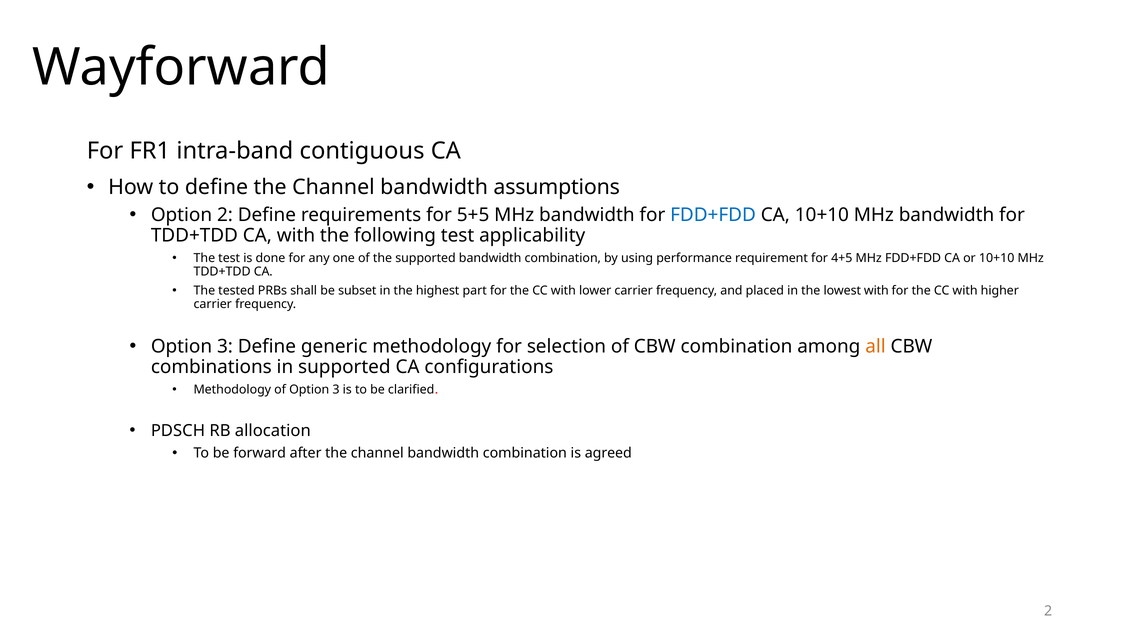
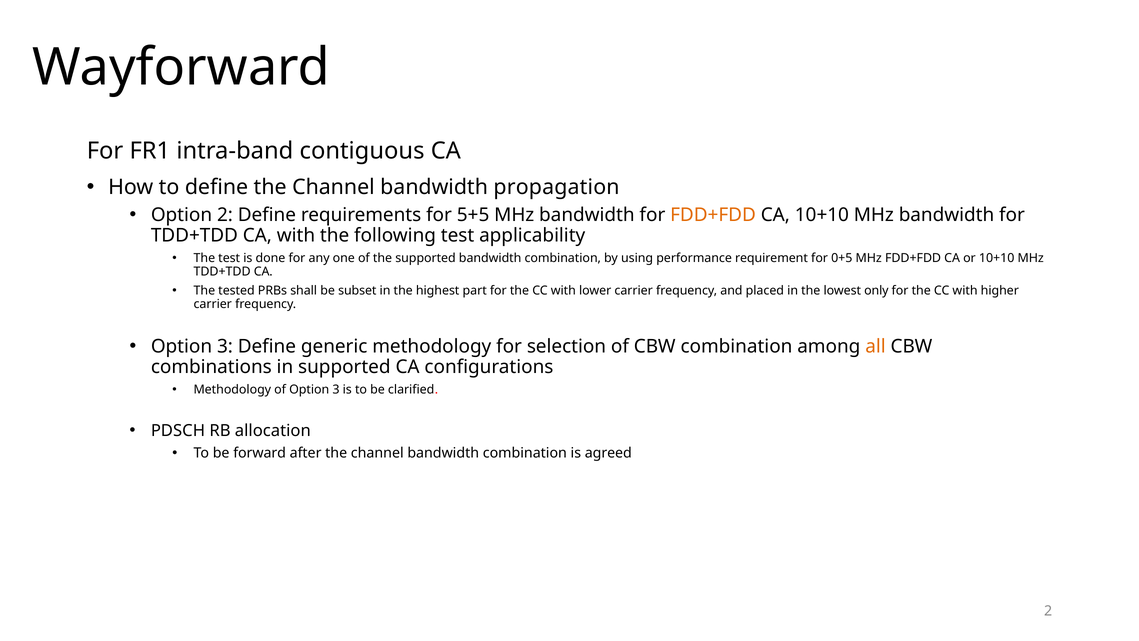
assumptions: assumptions -> propagation (557, 187)
FDD+FDD colour: blue -> orange (713, 215)
4+5: 4+5 -> 0+5 (842, 258)
lowest with: with -> only (876, 291)
